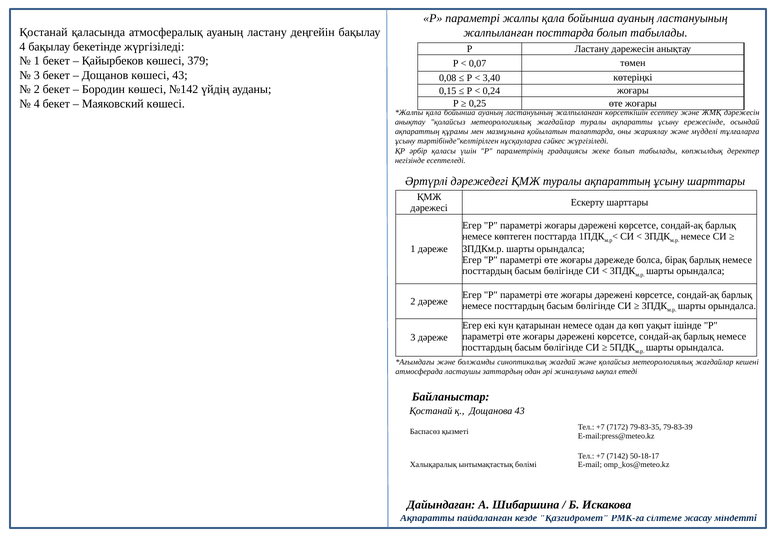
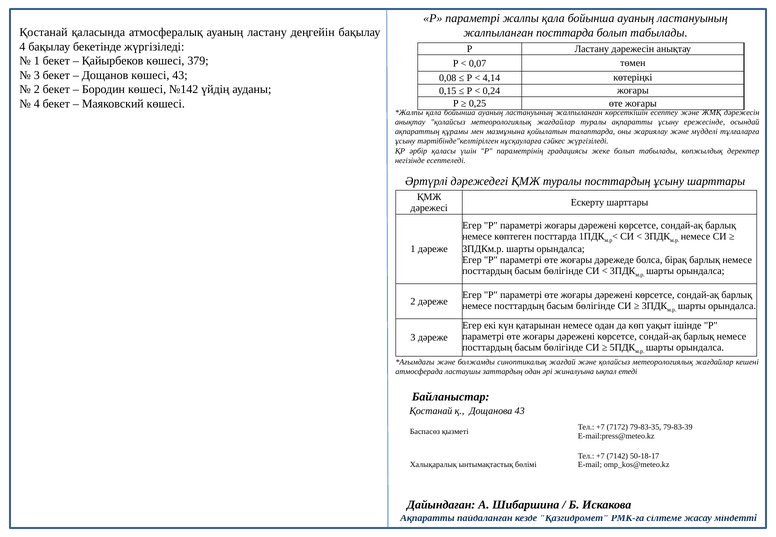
3,40: 3,40 -> 4,14 (491, 78)
туралы ақпараттың: ақпараттың -> посттардың (618, 182)
